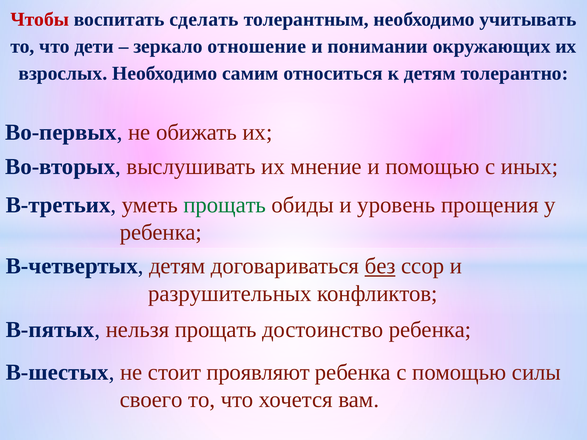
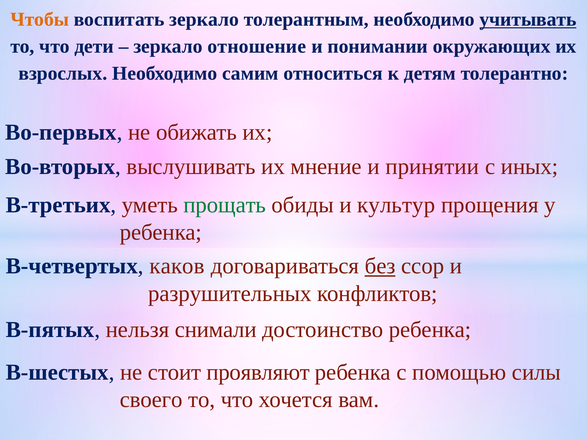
Чтобы colour: red -> orange (40, 19)
воспитать сделать: сделать -> зеркало (204, 19)
учитывать underline: none -> present (528, 19)
и помощью: помощью -> принятии (432, 167)
уровень: уровень -> культур (396, 205)
В-четвертых детям: детям -> каков (177, 266)
нельзя прощать: прощать -> снимали (216, 330)
